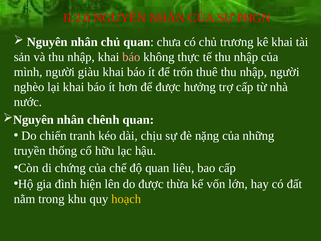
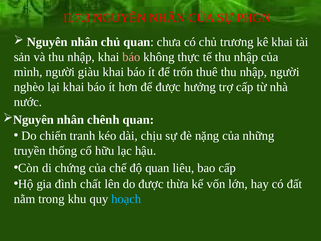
II.2.0: II.2.0 -> II.7.3 (77, 18)
hiện: hiện -> chất (91, 184)
hoạch colour: yellow -> light blue (126, 199)
